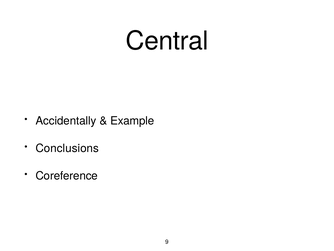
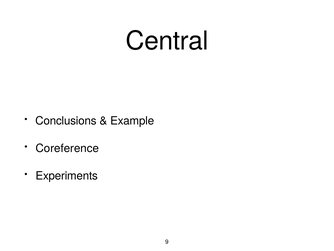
Accidentally: Accidentally -> Conclusions (66, 121)
Conclusions: Conclusions -> Coreference (67, 148)
Coreference: Coreference -> Experiments (67, 175)
